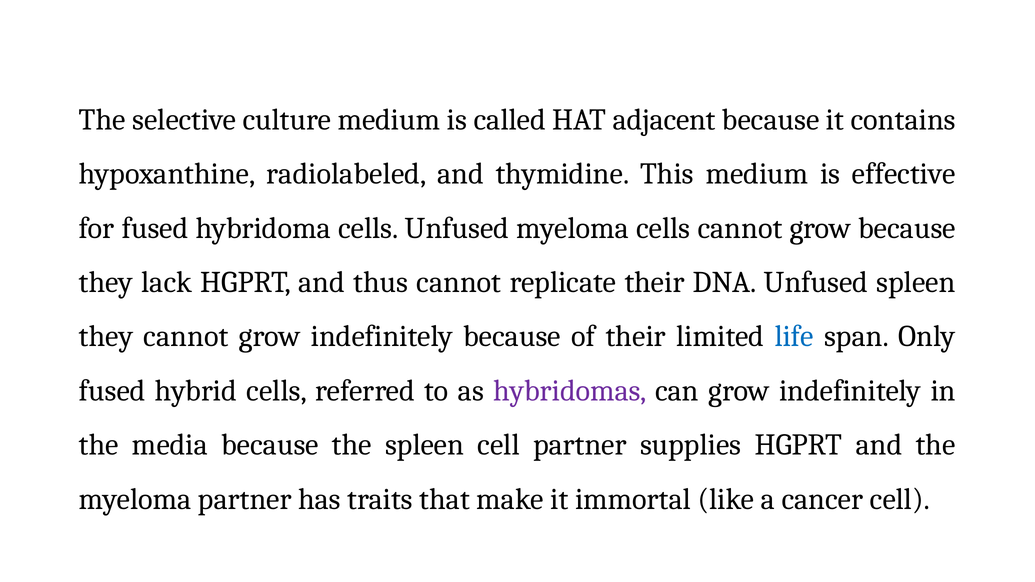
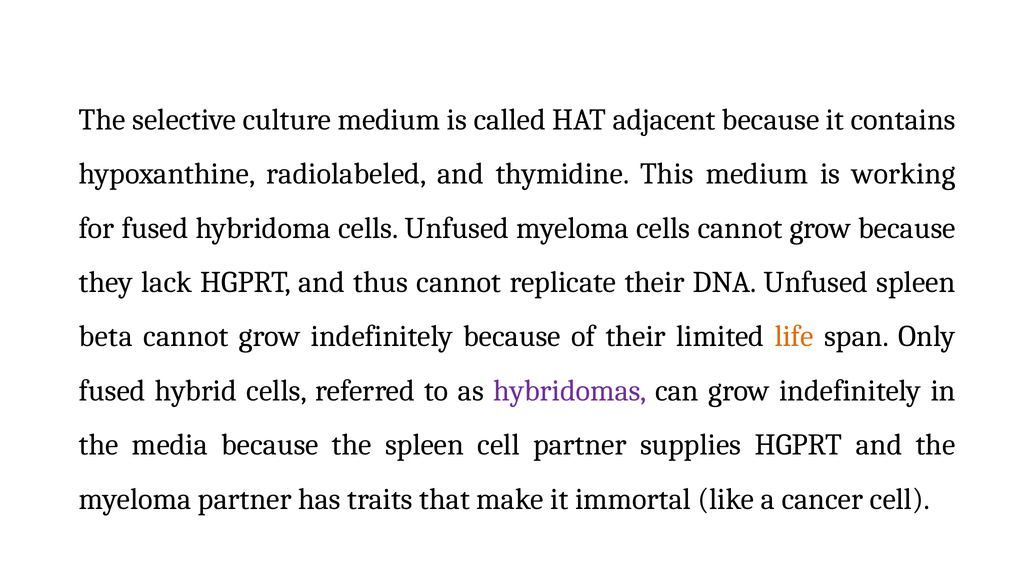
effective: effective -> working (904, 174)
they: they -> beta (106, 337)
life colour: blue -> orange (794, 337)
